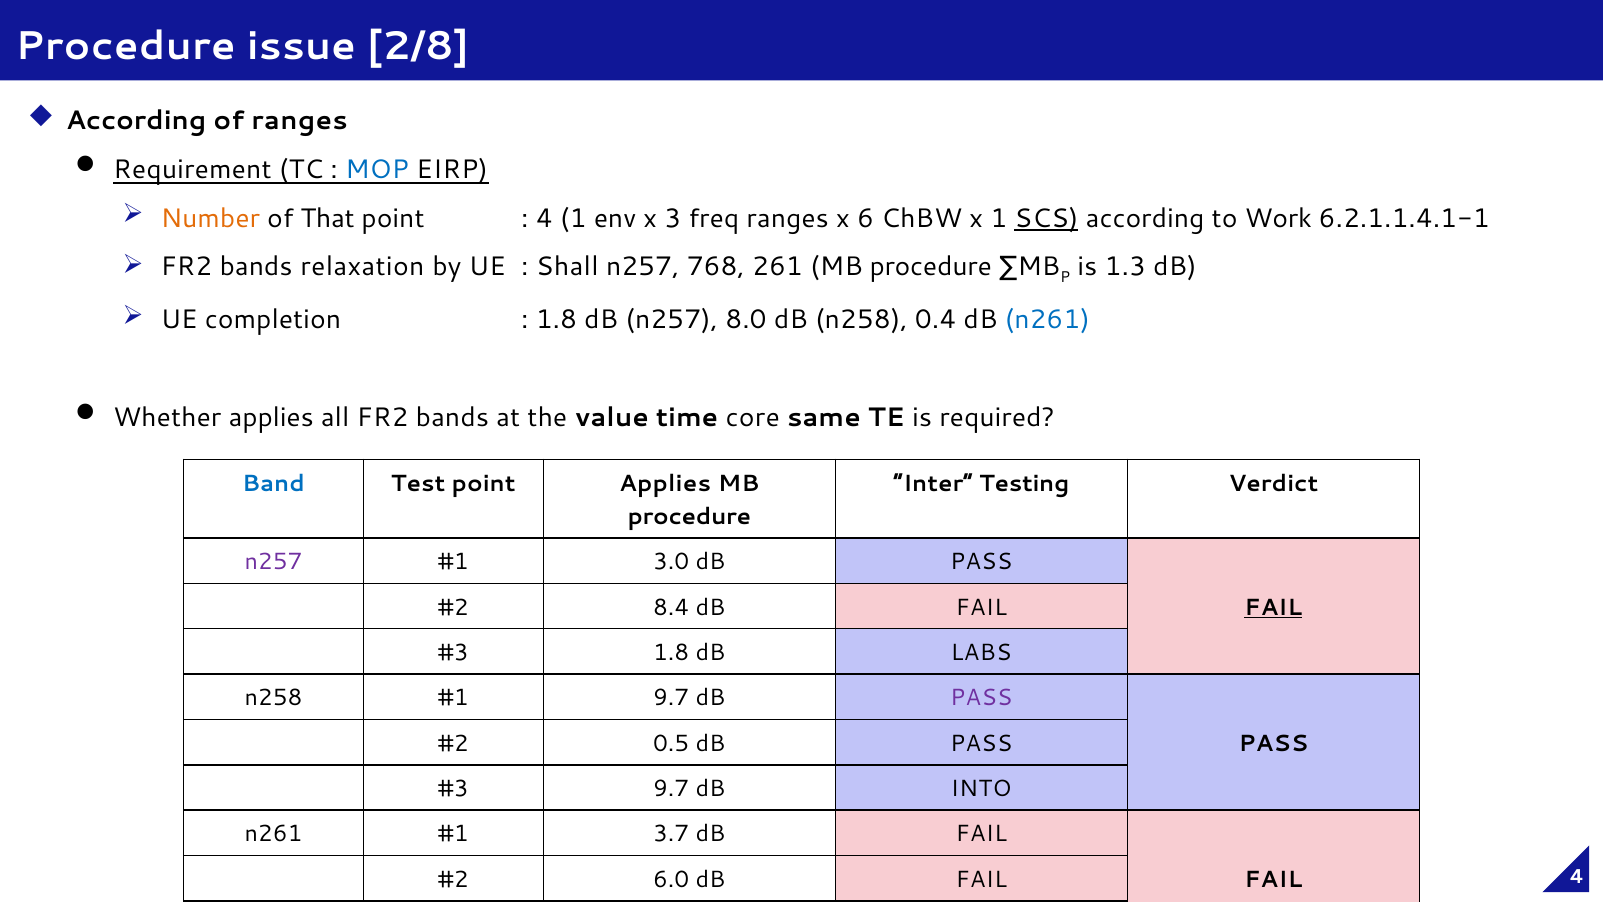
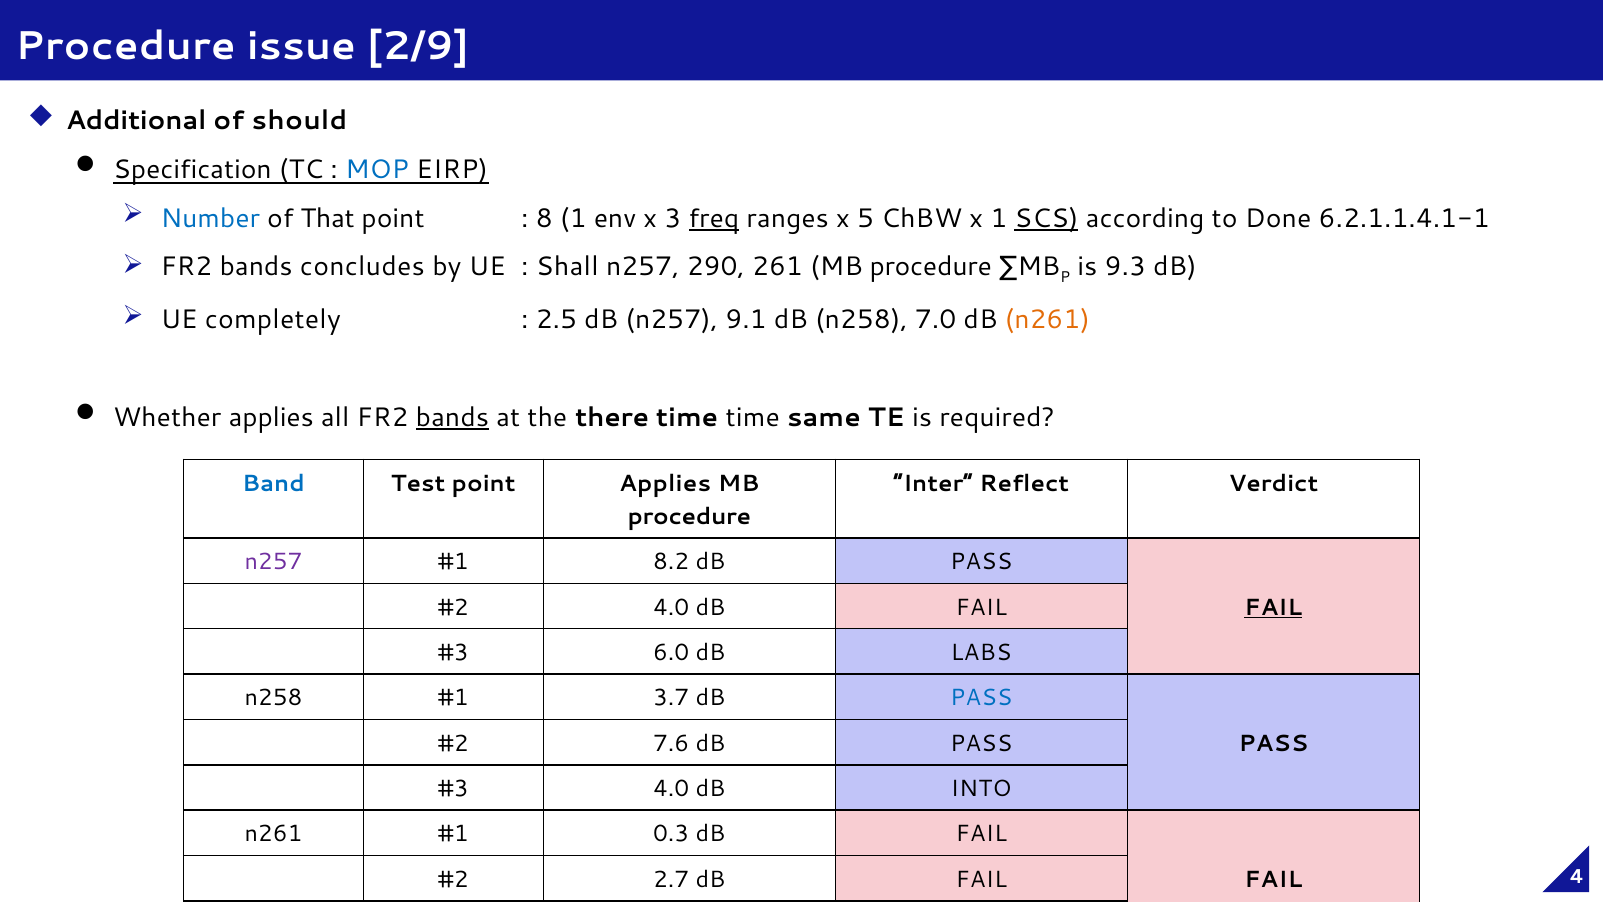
2/8: 2/8 -> 2/9 (418, 46)
According: According -> Additional (136, 121)
of ranges: ranges -> should (299, 121)
Requirement: Requirement -> Specification (192, 169)
Number colour: orange -> blue (210, 218)
4: 4 -> 8 (544, 218)
freq underline: none -> present (714, 218)
6: 6 -> 5 (866, 218)
Work: Work -> Done (1278, 218)
relaxation: relaxation -> concludes (362, 267)
768: 768 -> 290 (716, 267)
1.3: 1.3 -> 9.3 (1125, 267)
completion: completion -> completely (273, 320)
1.8: 1.8 -> 2.5 (556, 320)
8.0: 8.0 -> 9.1 (746, 320)
0.4: 0.4 -> 7.0 (936, 320)
n261 colour: blue -> orange (1047, 320)
bands underline: none -> present (452, 417)
value: value -> there (612, 417)
time core: core -> time (753, 417)
Testing: Testing -> Reflect (1024, 483)
3.0: 3.0 -> 8.2 (671, 562)
8.4: 8.4 -> 4.0 (671, 607)
1.8: 1.8 -> 6.0 (671, 652)
9.7: 9.7 -> 3.7 (671, 698)
PASS colour: purple -> blue (981, 698)
0.5: 0.5 -> 7.6 (671, 743)
9.7: 9.7 -> 4.0 (671, 789)
3.7: 3.7 -> 0.3 (671, 834)
6.0: 6.0 -> 2.7 (671, 879)
